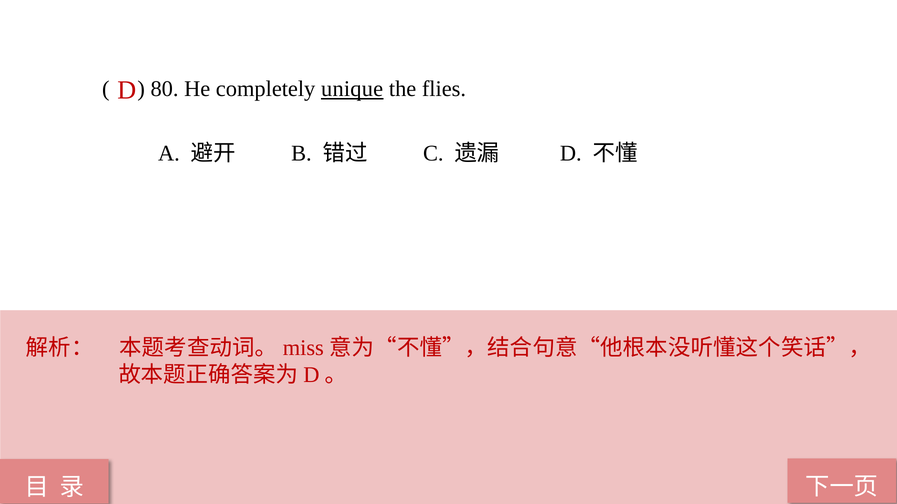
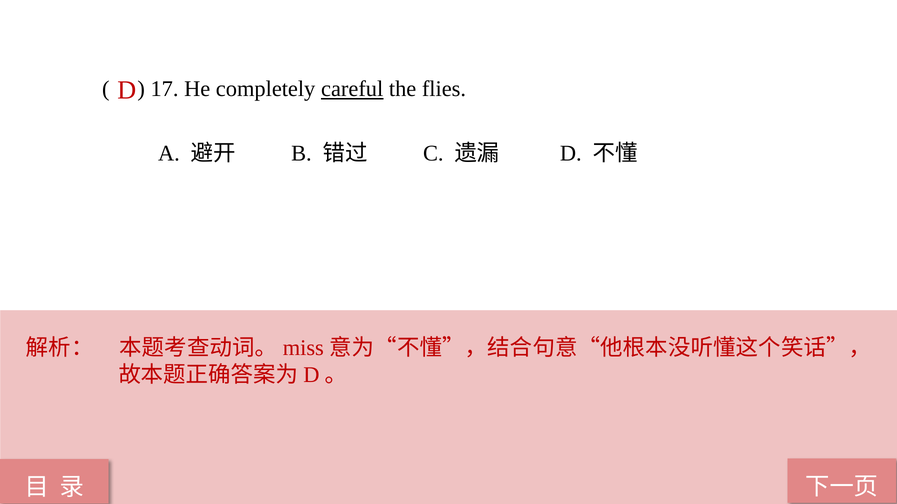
80: 80 -> 17 (165, 89)
unique: unique -> careful (352, 89)
